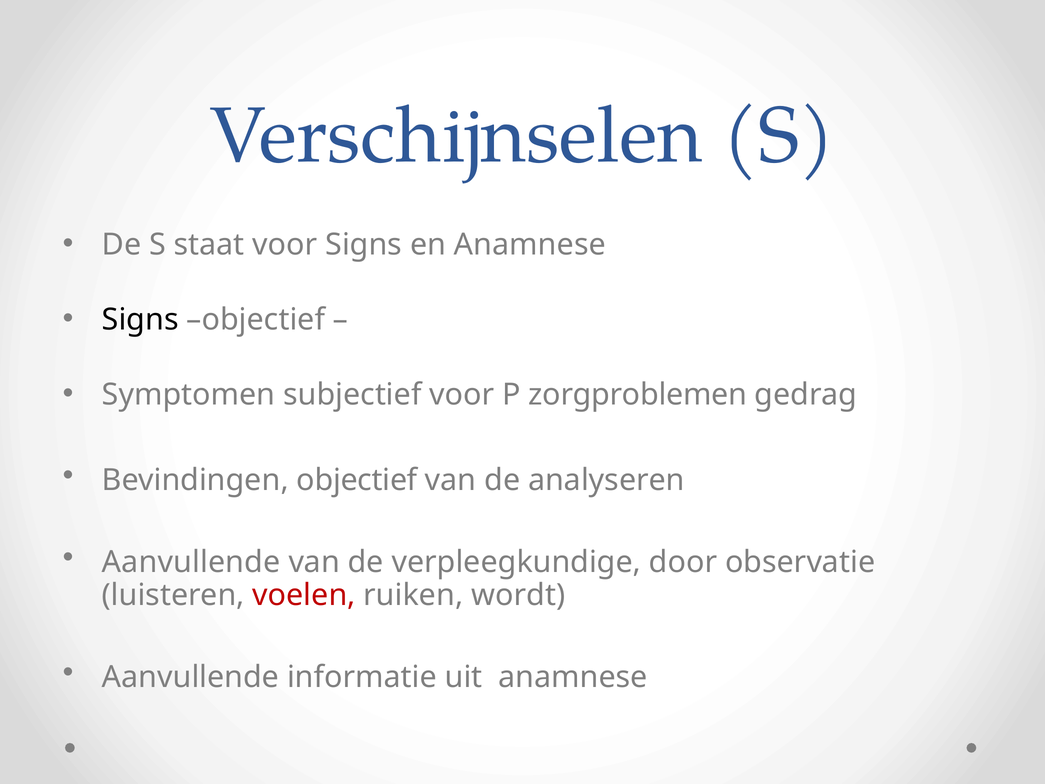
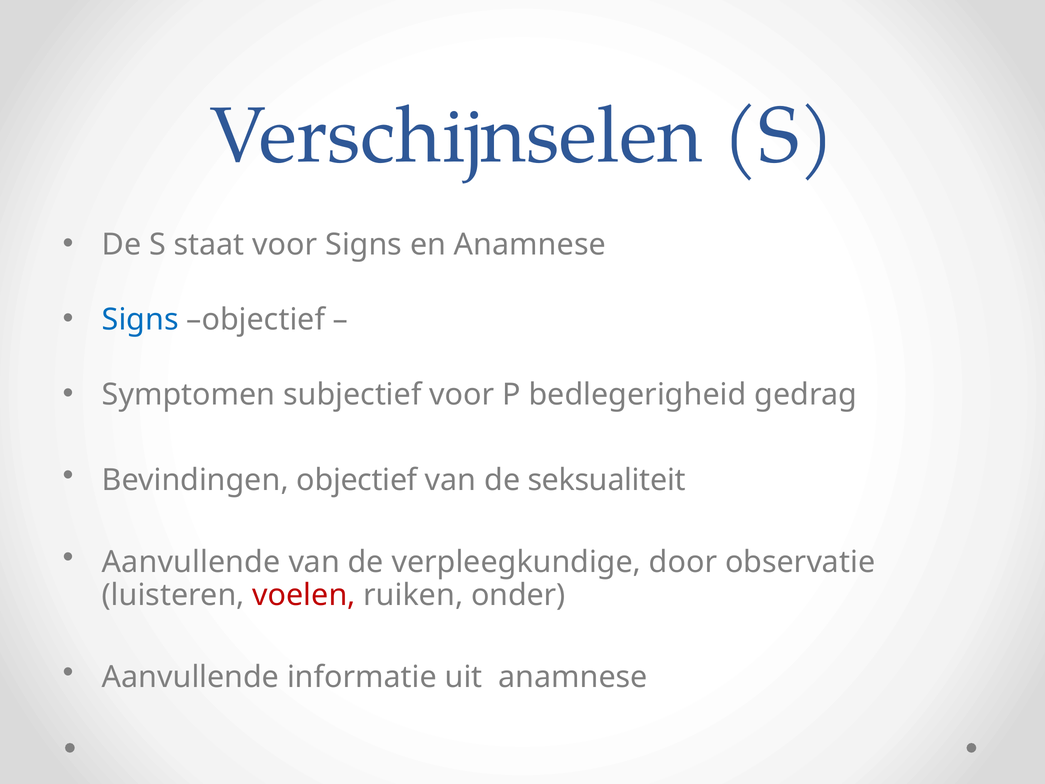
Signs colour: black -> blue (140, 320)
zorgproblemen: zorgproblemen -> bedlegerigheid (637, 395)
analyseren: analyseren -> seksualiteit (607, 480)
wordt: wordt -> onder (518, 595)
